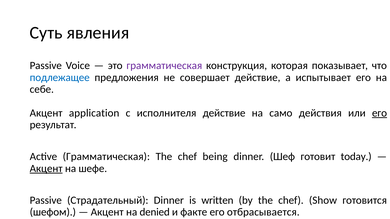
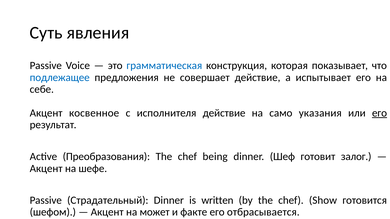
грамматическая colour: purple -> blue (164, 66)
application: application -> косвенное (94, 113)
действия: действия -> указания (320, 113)
Active Грамматическая: Грамматическая -> Преобразования (106, 157)
today: today -> залог (356, 157)
Акцент underline: present -> none (46, 169)
denied: denied -> может (155, 212)
